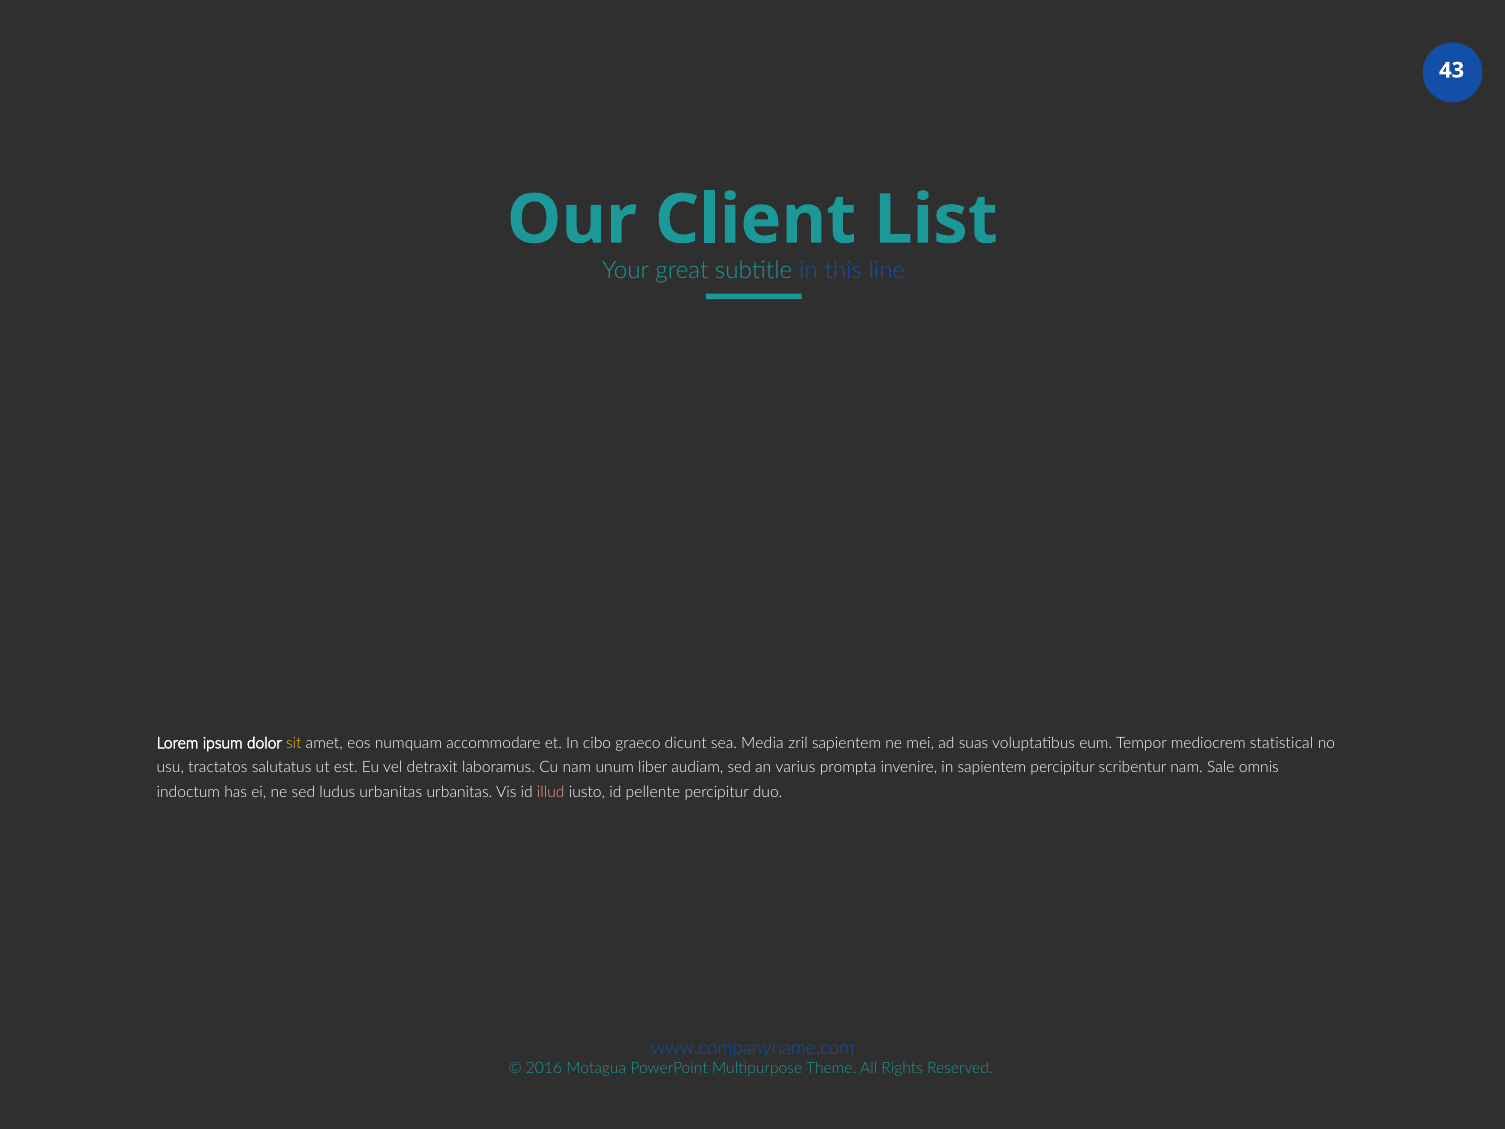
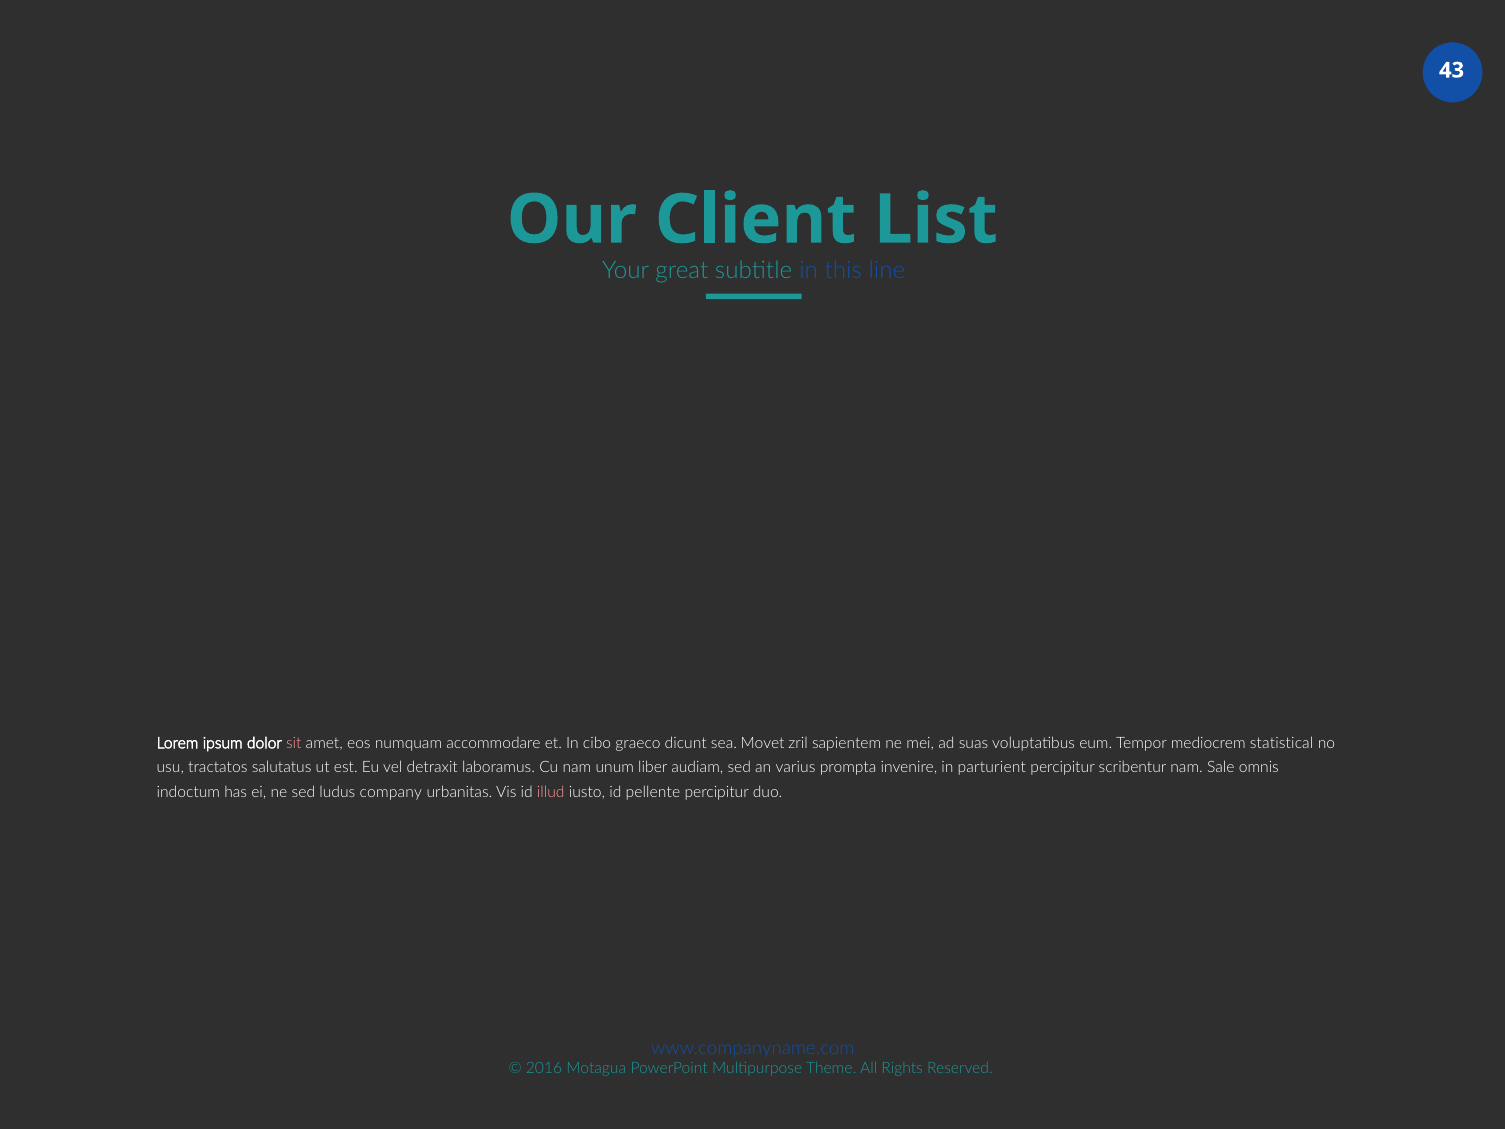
sit colour: yellow -> pink (294, 743)
Media: Media -> Movet (763, 743)
in sapientem: sapientem -> parturient (992, 767)
ludus urbanitas: urbanitas -> company (391, 792)
